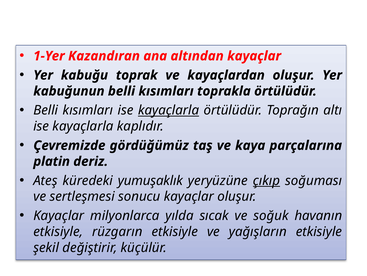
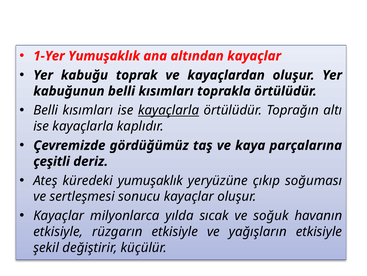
1-Yer Kazandıran: Kazandıran -> Yumuşaklık (104, 56)
platin: platin -> çeşitli (52, 161)
çıkıp underline: present -> none (267, 180)
